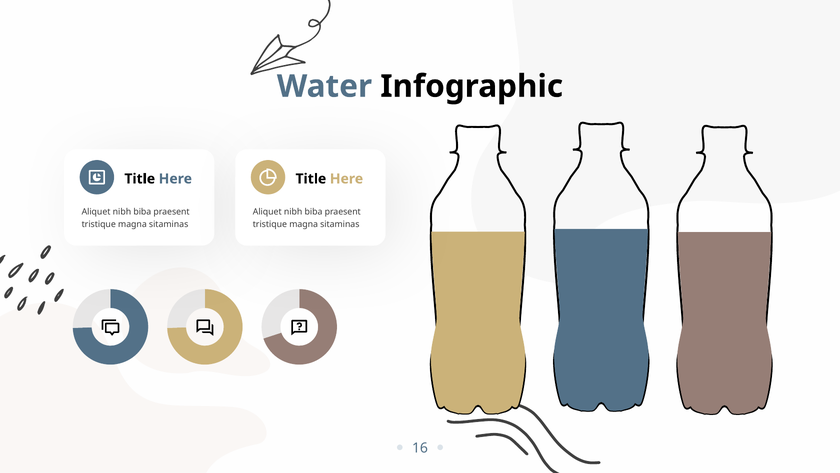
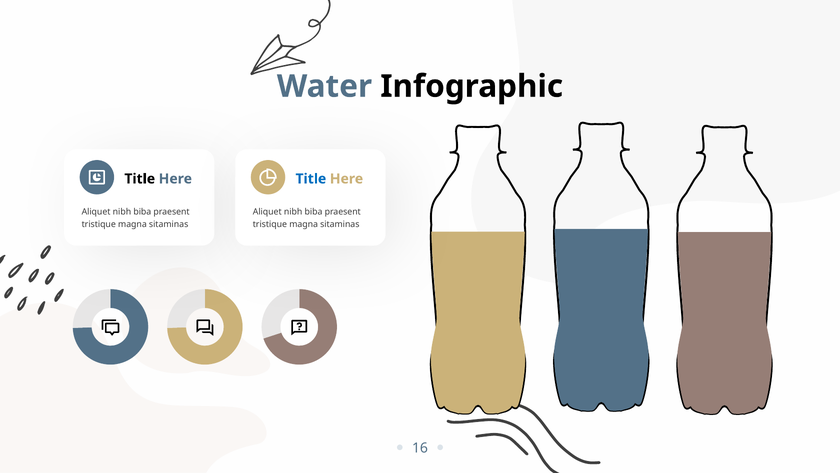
Title colour: black -> blue (311, 179)
